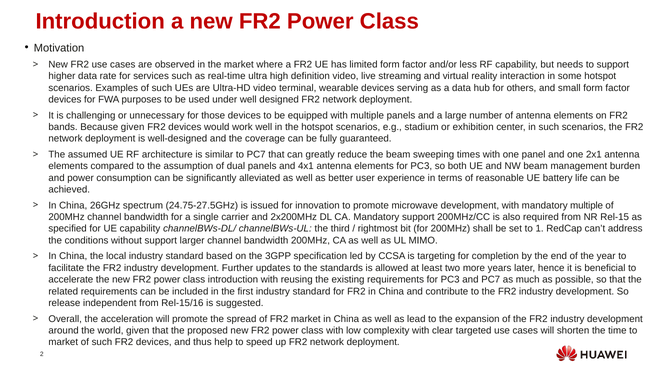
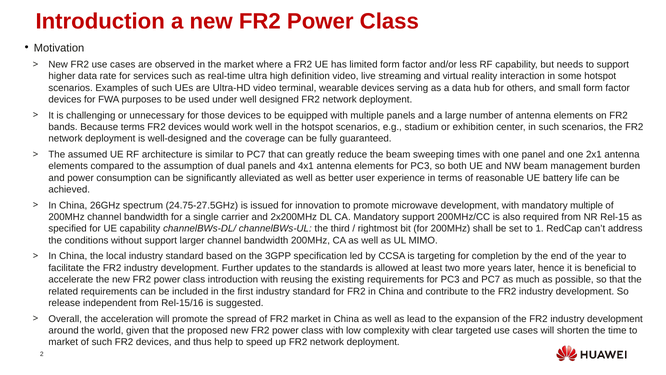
Because given: given -> terms (133, 127)
